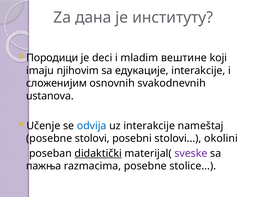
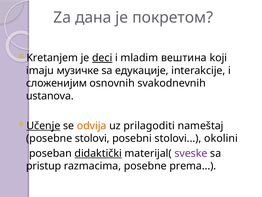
институту: институту -> покретом (173, 17)
Породици: Породици -> Kretanjem (52, 58)
deci underline: none -> present (102, 58)
вештине: вештине -> вештина (184, 58)
njihovim: njihovim -> музичке (78, 70)
Učenje underline: none -> present (43, 125)
odvija colour: blue -> orange (92, 125)
uz interakcije: interakcije -> prilagoditi (149, 125)
пажња: пажња -> pristup (44, 166)
stolice: stolice -> prema (193, 166)
